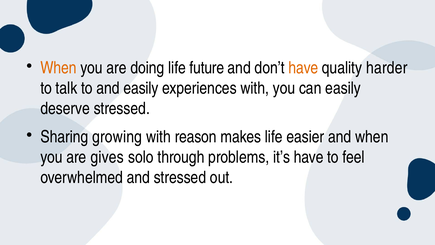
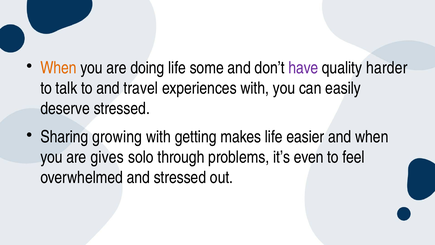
future: future -> some (207, 68)
have colour: orange -> purple (303, 68)
and easily: easily -> travel (141, 88)
reason: reason -> getting (196, 137)
it’s have: have -> even (309, 157)
